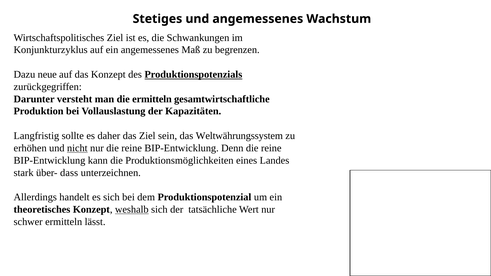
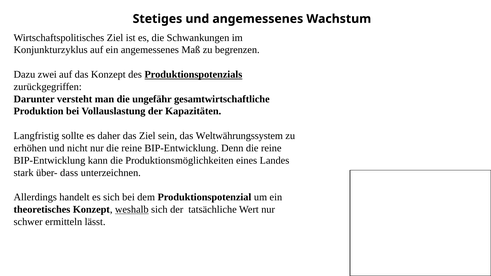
neue: neue -> zwei (47, 75)
die ermitteln: ermitteln -> ungefähr (152, 99)
nicht underline: present -> none (77, 148)
